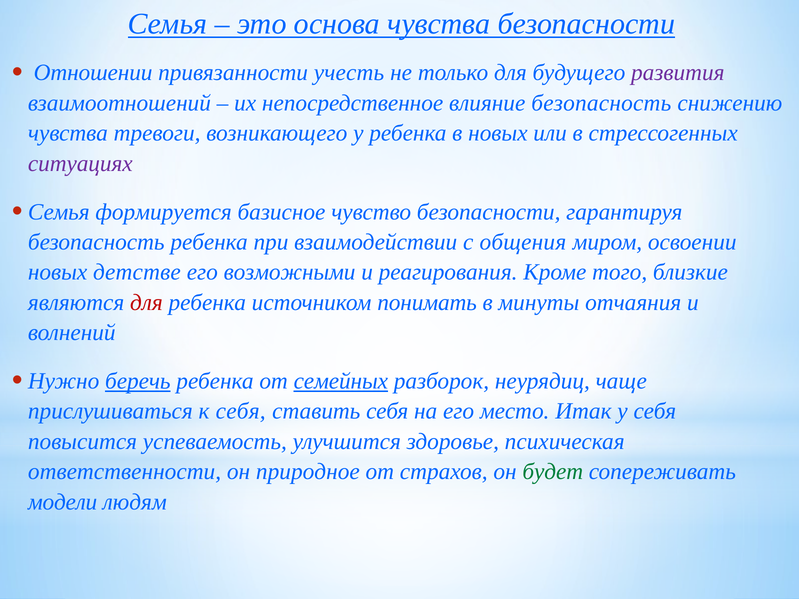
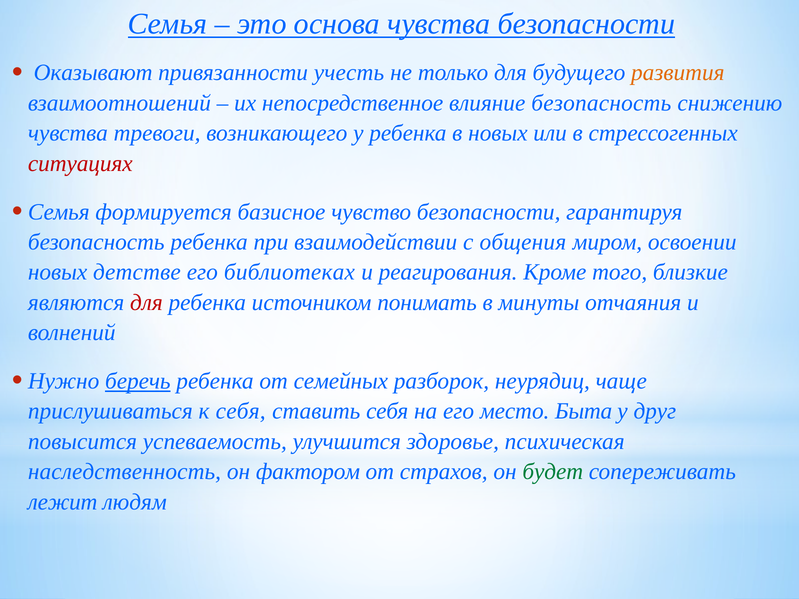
Отношении: Отношении -> Оказывают (93, 73)
развития colour: purple -> orange (678, 73)
ситуациях colour: purple -> red (80, 163)
возможными: возможными -> библиотеках (289, 272)
семейных underline: present -> none (341, 381)
Итак: Итак -> Быта (584, 411)
у себя: себя -> друг (655, 411)
ответственности: ответственности -> наследственность (125, 472)
природное: природное -> фактором (308, 472)
модели: модели -> лежит (63, 502)
